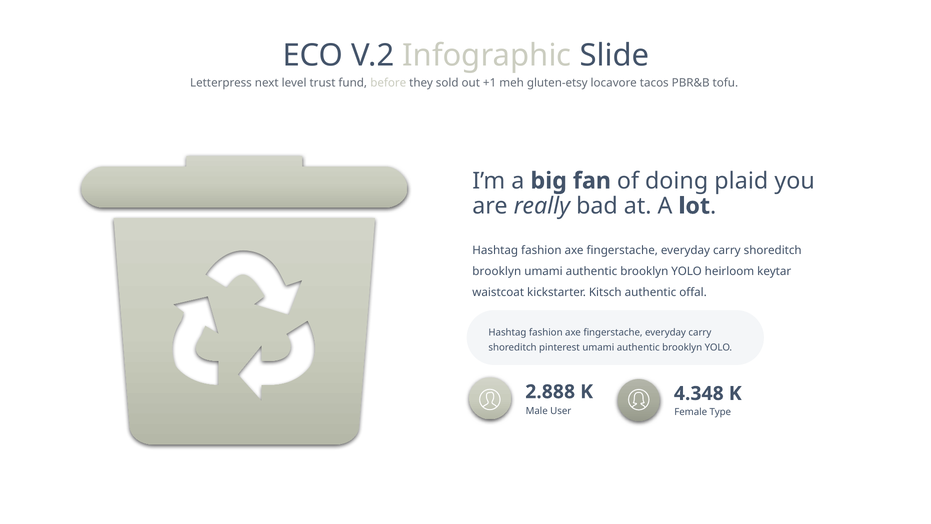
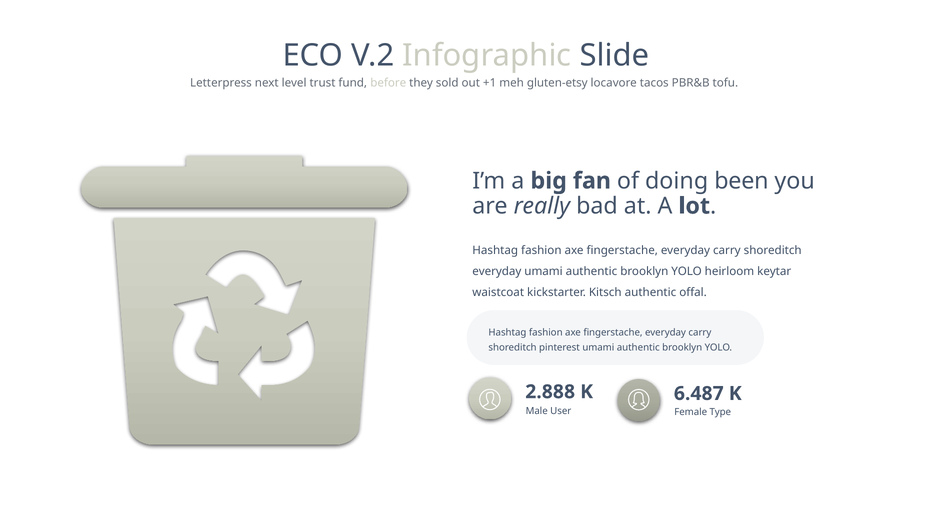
plaid: plaid -> been (741, 181)
brooklyn: brooklyn -> everyday (497, 271)
4.348: 4.348 -> 6.487 (699, 393)
